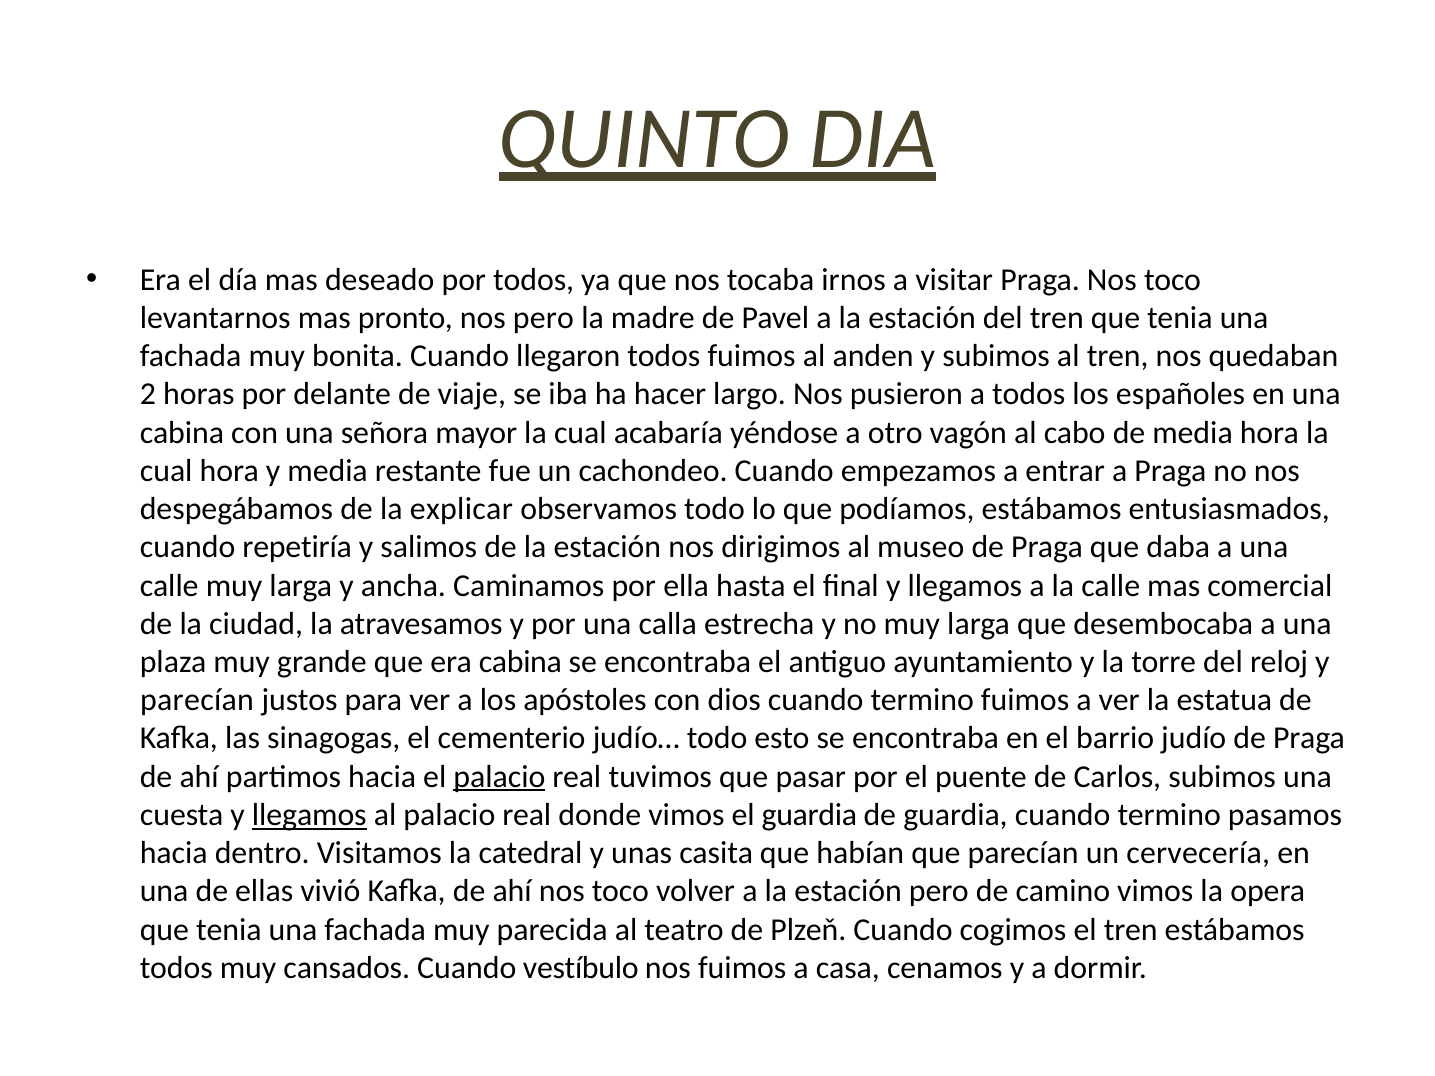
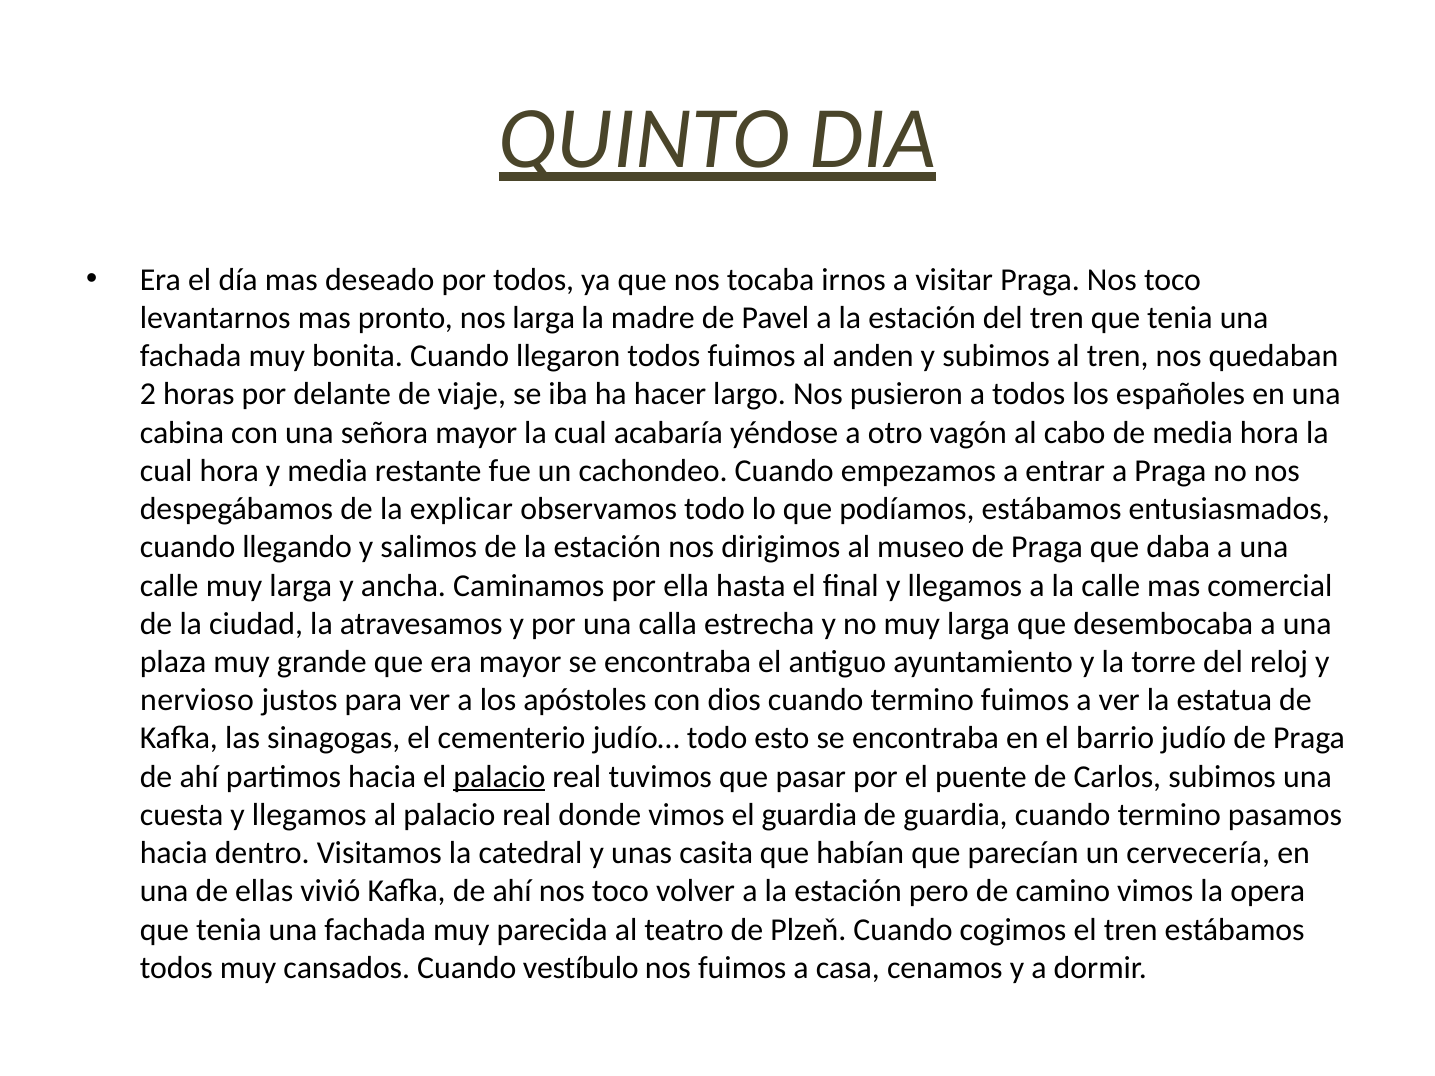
nos pero: pero -> larga (544, 318)
repetiría: repetiría -> llegando (297, 547)
era cabina: cabina -> mayor (520, 662)
parecían: parecían -> nervioso (197, 700)
llegamos underline: present -> none (309, 815)
